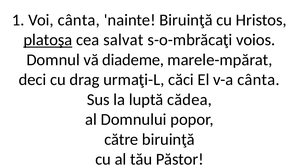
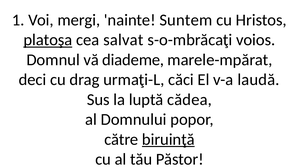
Voi cânta: cânta -> mergi (79, 20)
nainte Biruinţă: Biruinţă -> Suntem (186, 20)
v-a cânta: cânta -> laudă (258, 80)
biruinţă underline: none -> present (168, 140)
